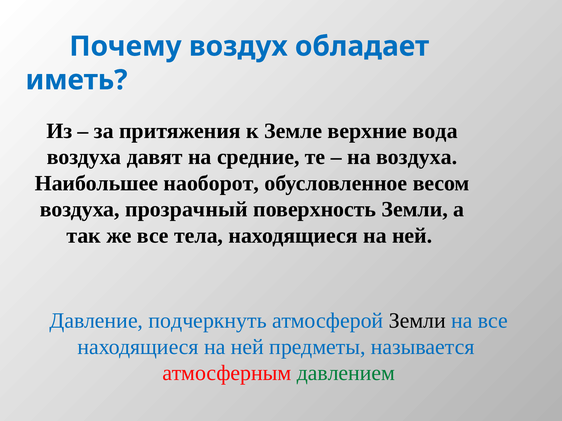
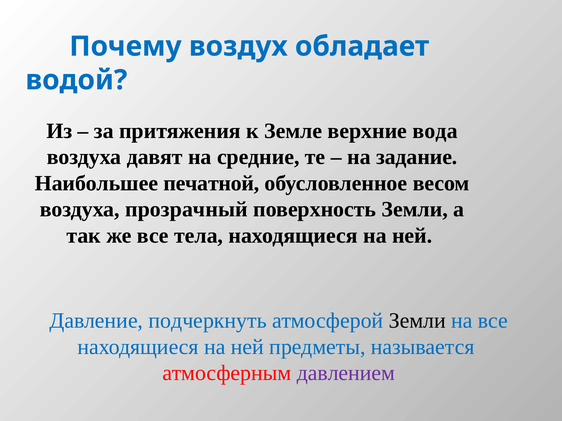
иметь: иметь -> водой (76, 80)
на воздуха: воздуха -> задание (417, 157)
наоборот: наоборот -> печатной (211, 183)
давлением colour: green -> purple (346, 374)
